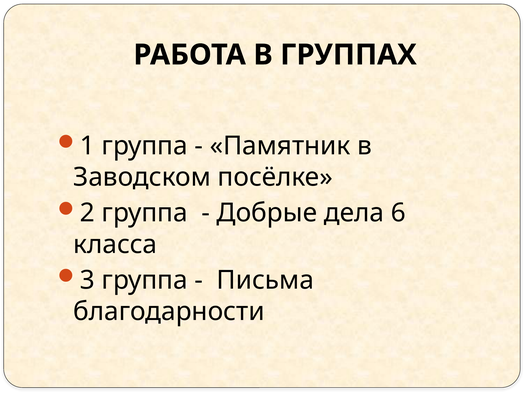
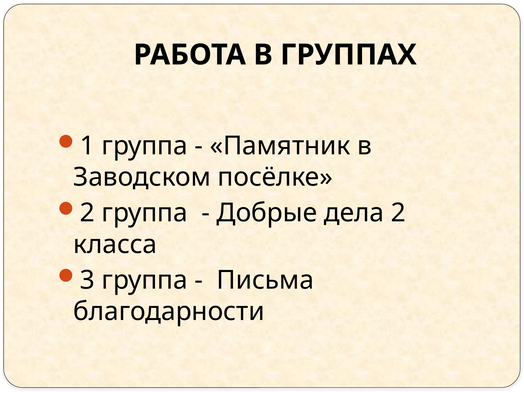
дела 6: 6 -> 2 (398, 213)
